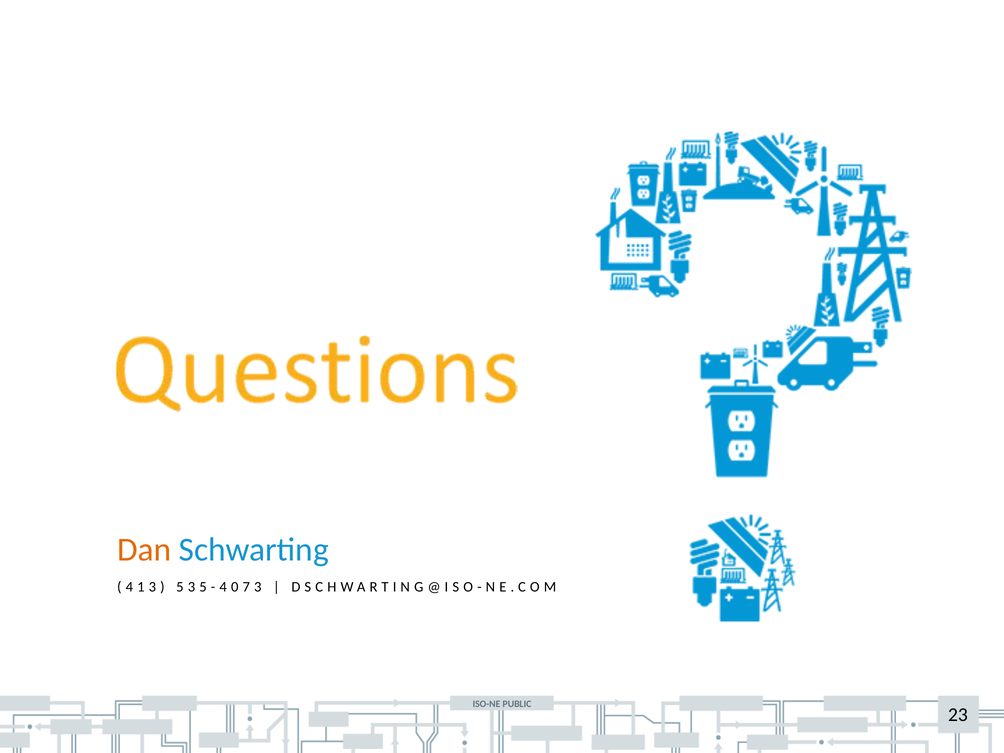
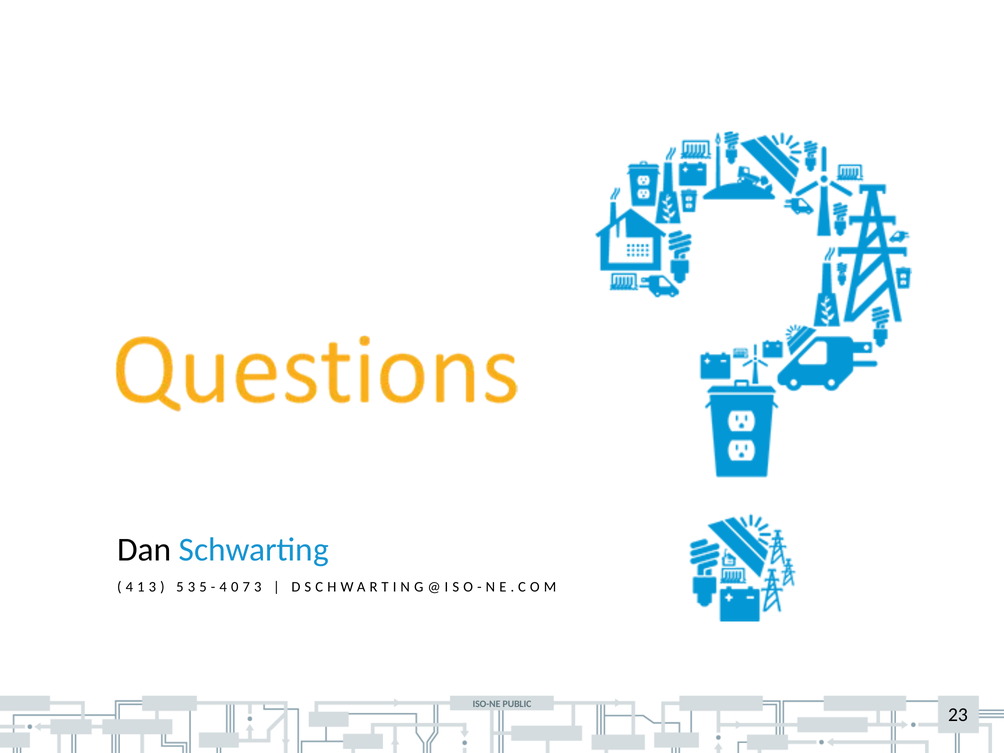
Dan colour: orange -> black (144, 550)
